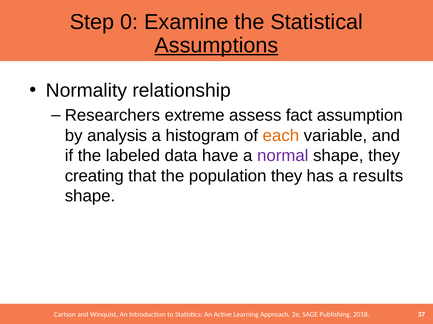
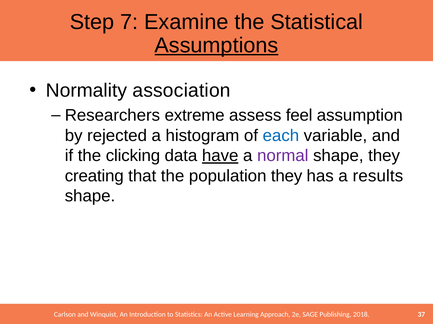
0: 0 -> 7 (129, 22)
relationship: relationship -> association (182, 91)
fact: fact -> feel (299, 116)
analysis: analysis -> rejected (117, 136)
each colour: orange -> blue (281, 136)
labeled: labeled -> clicking (133, 156)
have underline: none -> present (220, 156)
